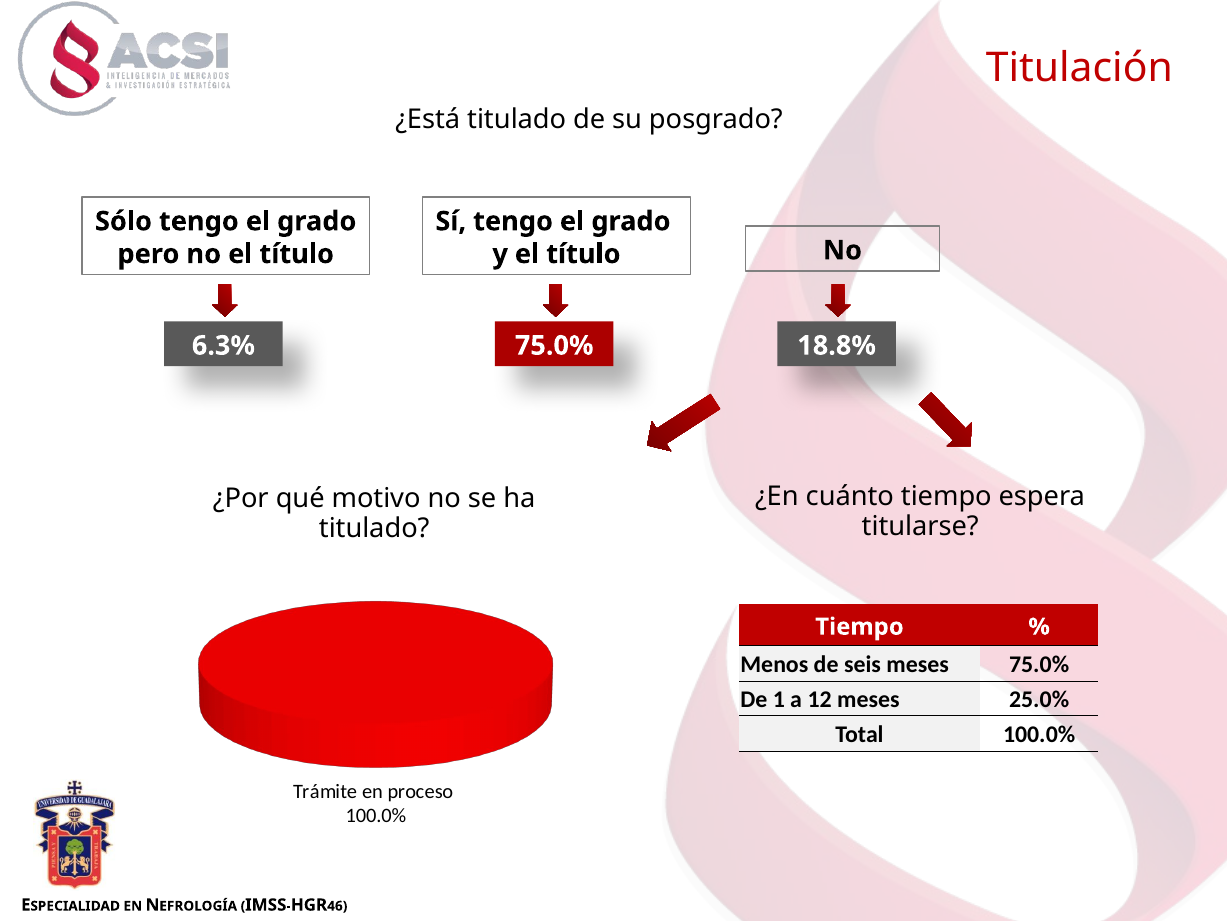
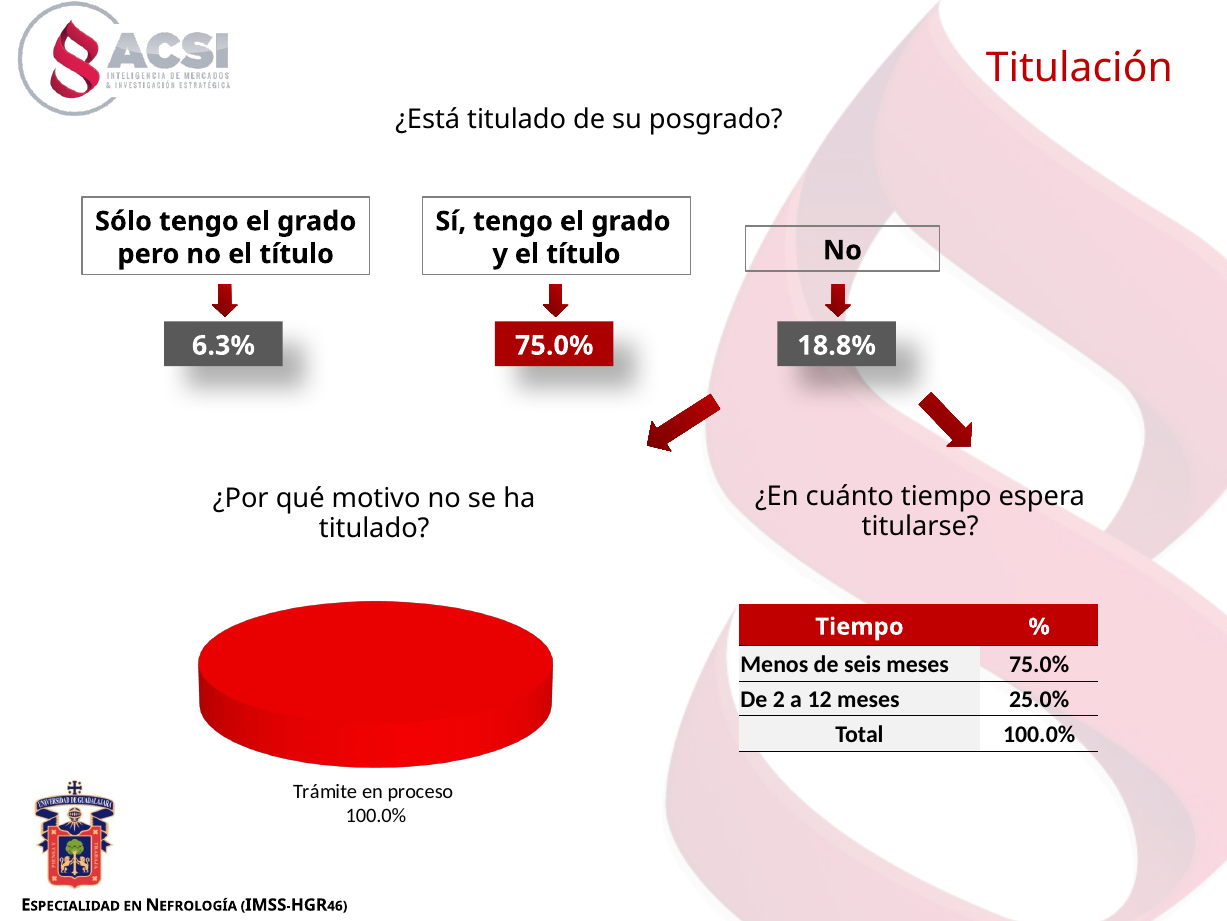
1: 1 -> 2 (779, 699)
